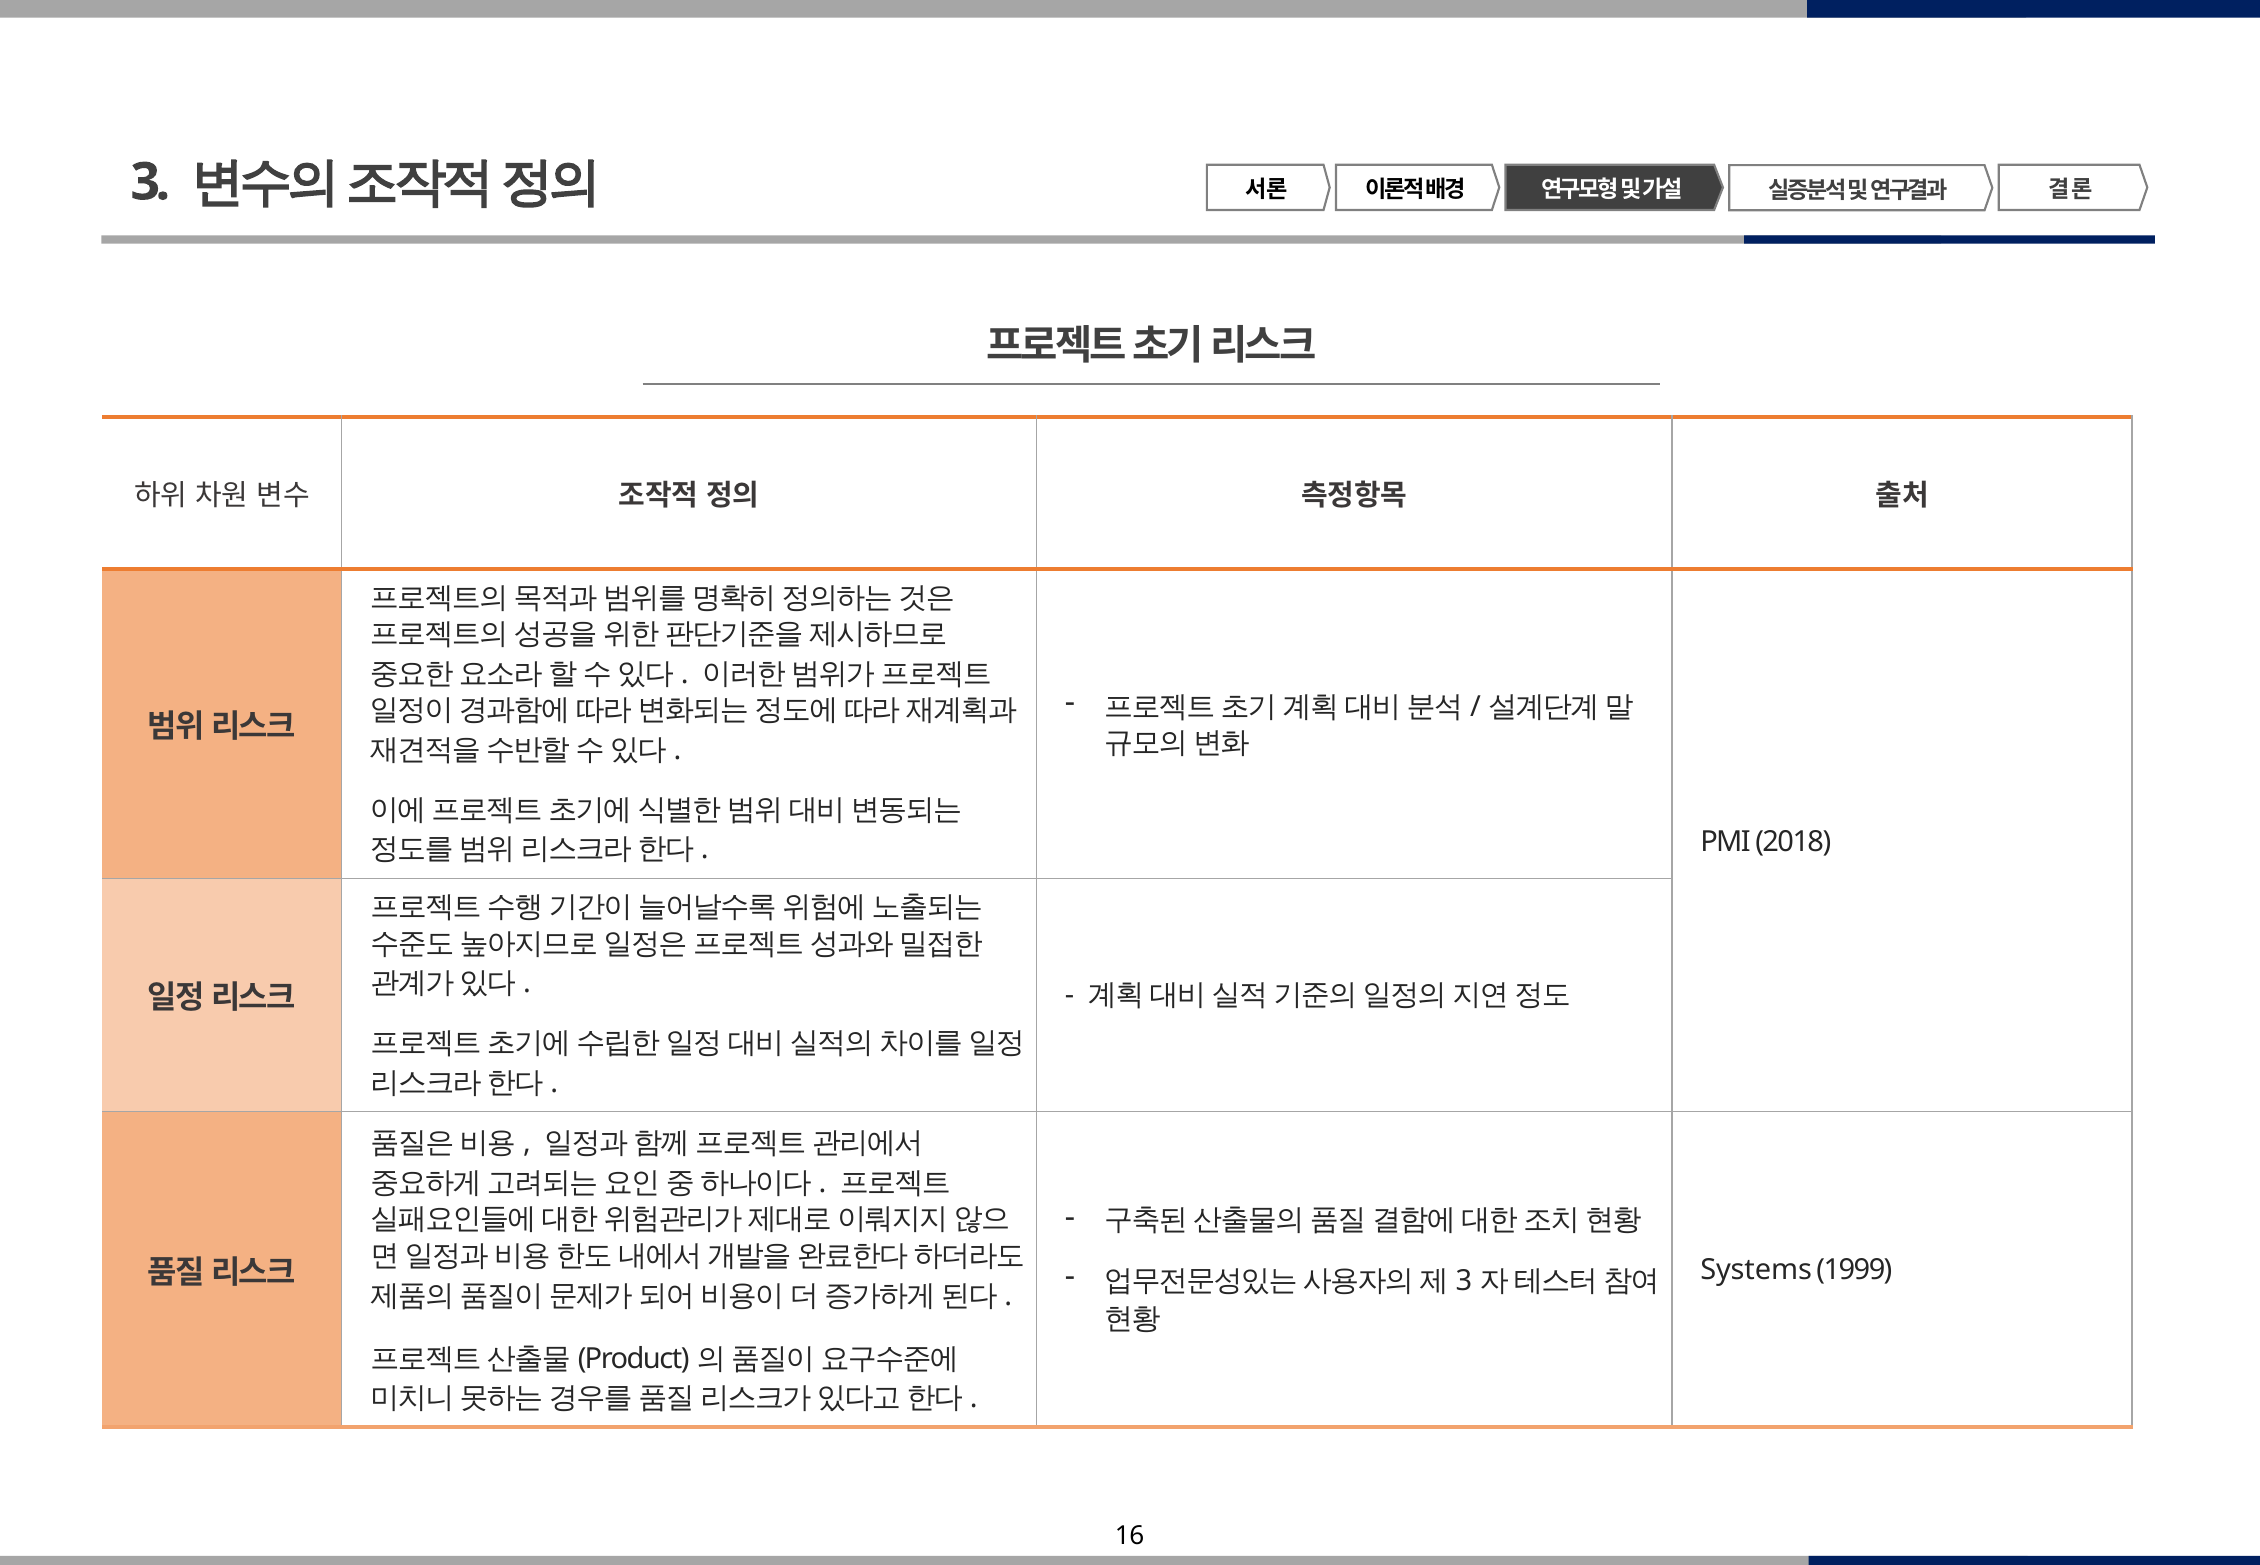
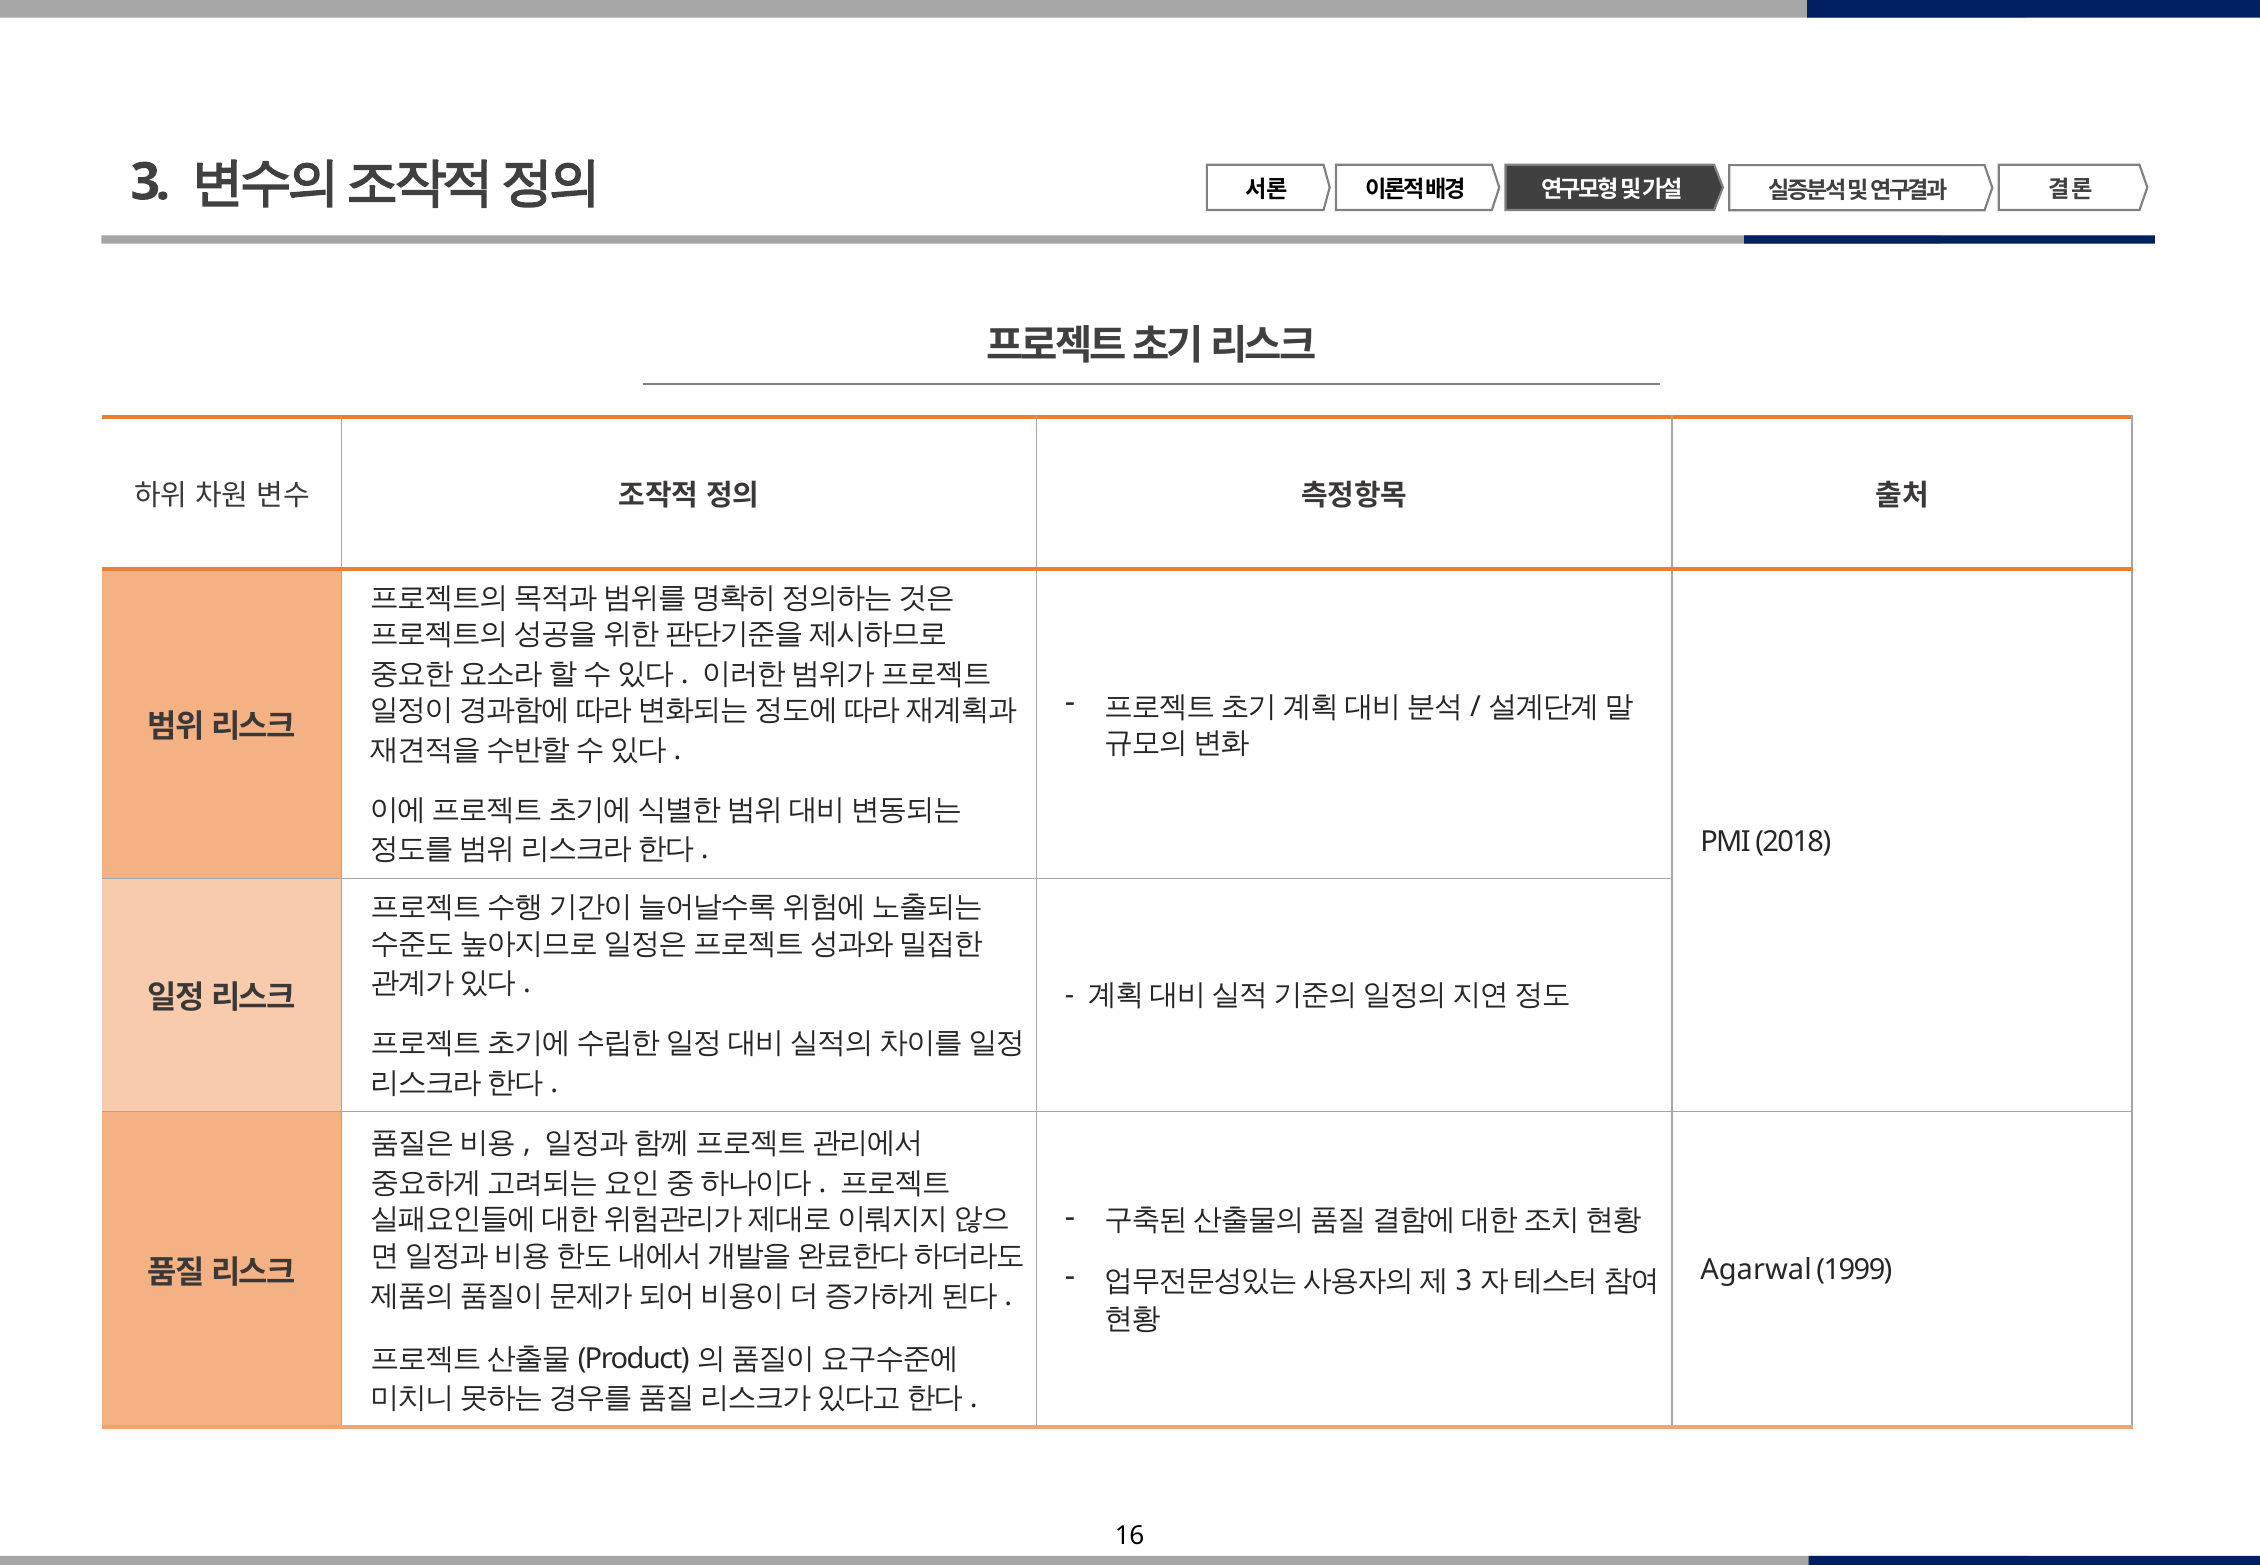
Systems: Systems -> Agarwal (1756, 1270)
